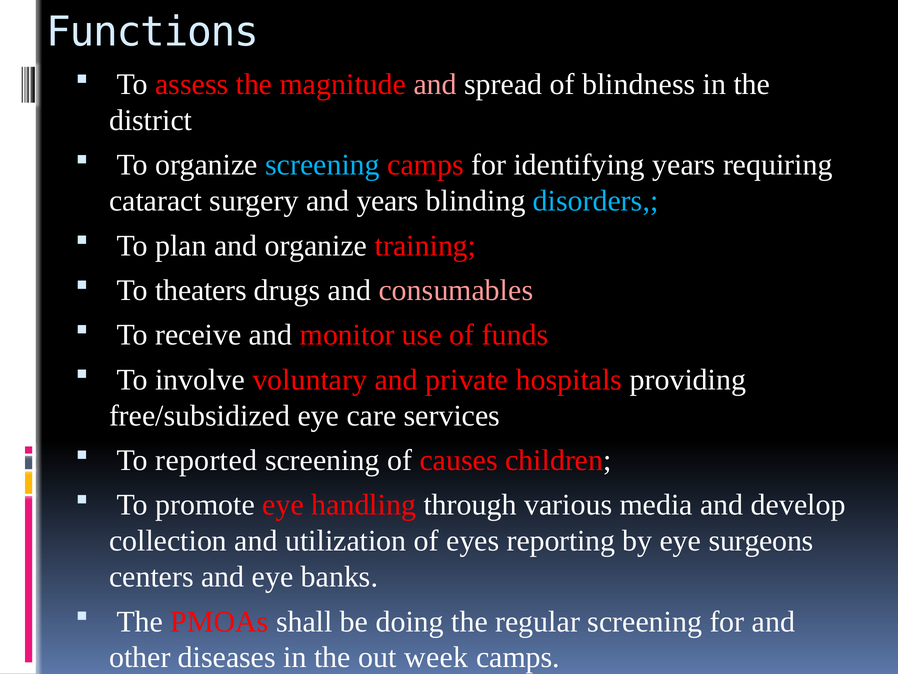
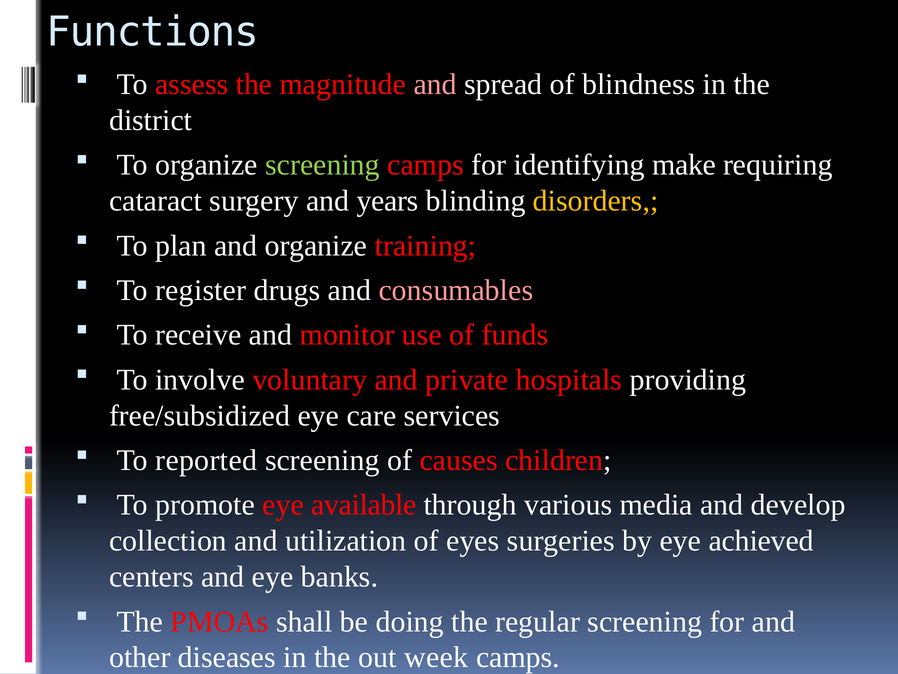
screening colour: light blue -> light green (323, 165)
identifying years: years -> make (684, 165)
disorders colour: light blue -> yellow (596, 201)
theaters: theaters -> register (201, 290)
handling: handling -> available (364, 505)
reporting: reporting -> surgeries (561, 541)
surgeons: surgeons -> achieved (761, 541)
